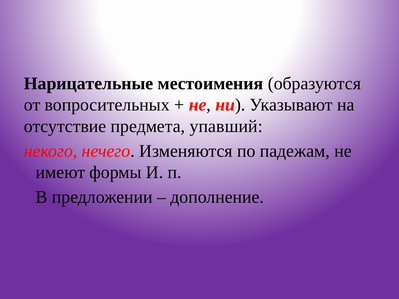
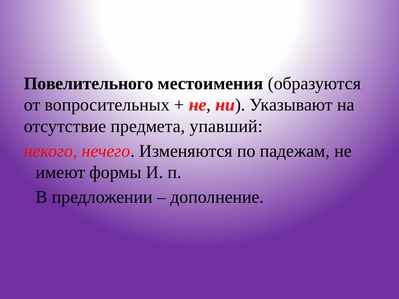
Нарицательные: Нарицательные -> Повелительного (89, 84)
